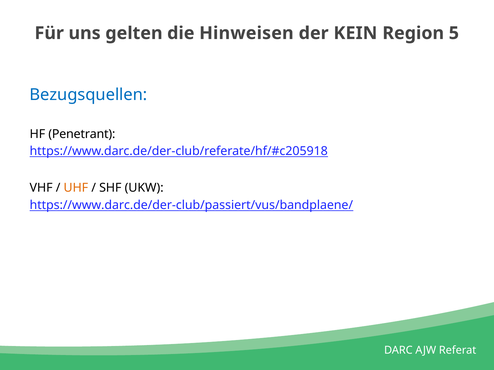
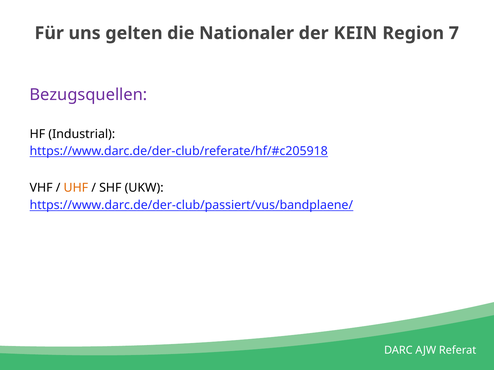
Hinweisen: Hinweisen -> Nationaler (247, 33)
5: 5 -> 7 (454, 33)
Bezugsquellen colour: blue -> purple (88, 95)
Penetrant: Penetrant -> Industrial (82, 134)
